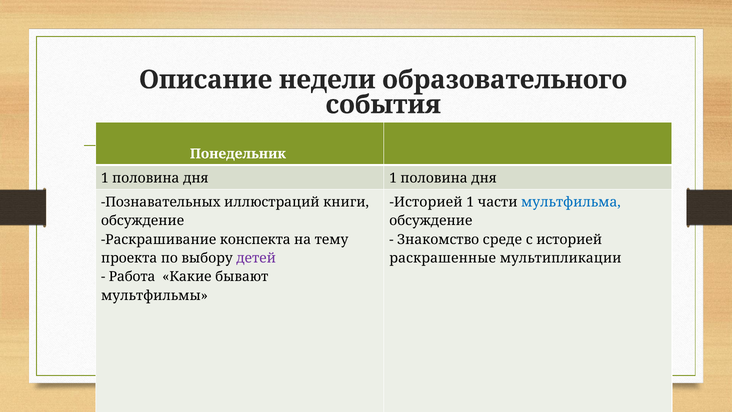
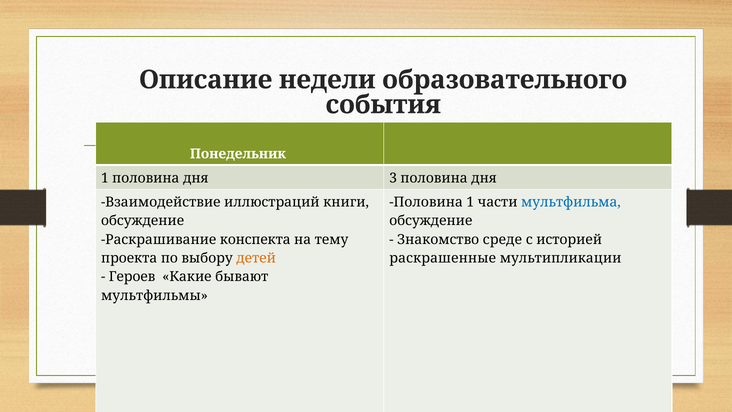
дня 1: 1 -> 3 (393, 178)
Познавательных: Познавательных -> Взаимодействие (161, 202)
Историей: Историей -> Половина (426, 202)
детей colour: purple -> orange (256, 258)
Работа: Работа -> Героев (132, 277)
